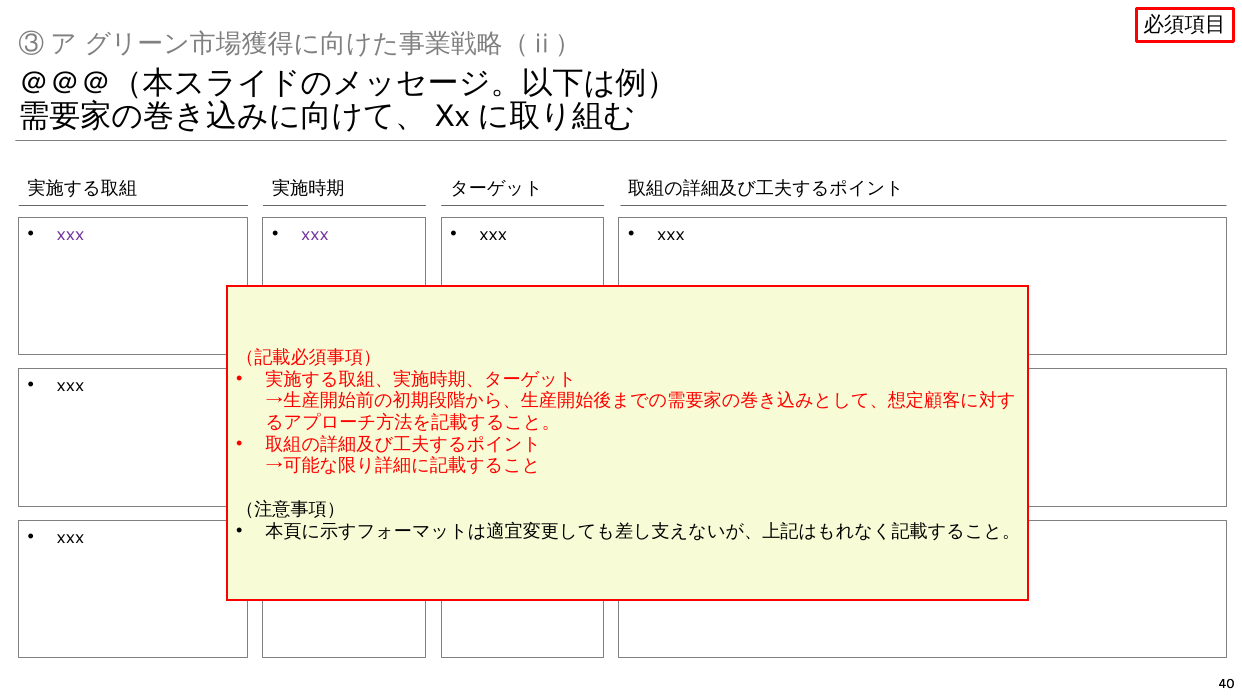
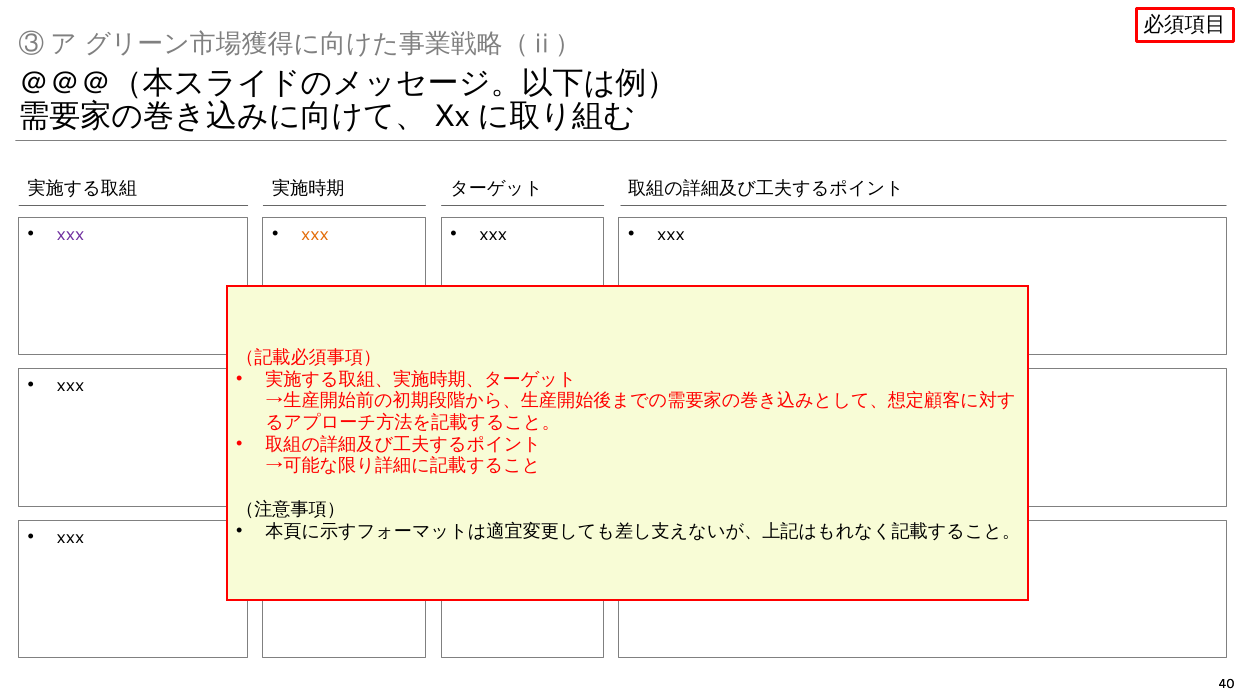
xxx colour: purple -> orange (315, 234)
